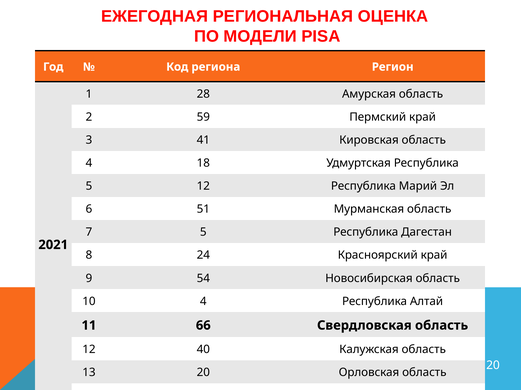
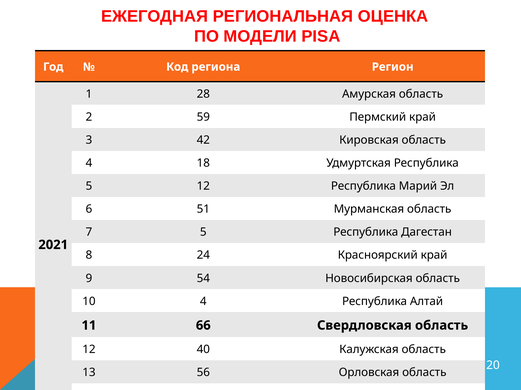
41: 41 -> 42 (203, 140)
13 20: 20 -> 56 (203, 373)
